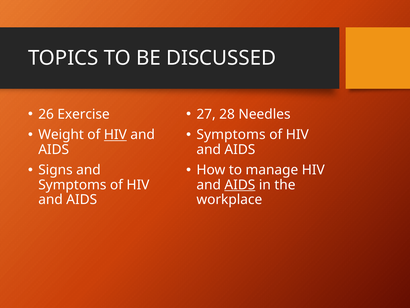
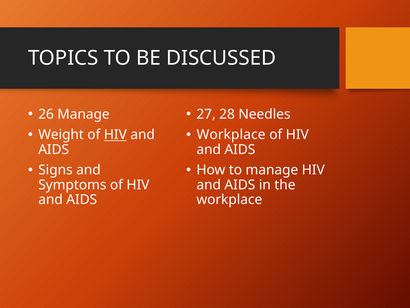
26 Exercise: Exercise -> Manage (84, 114)
Symptoms: Symptoms -> Workplace (231, 135)
AIDS underline: present -> none (240, 185)
